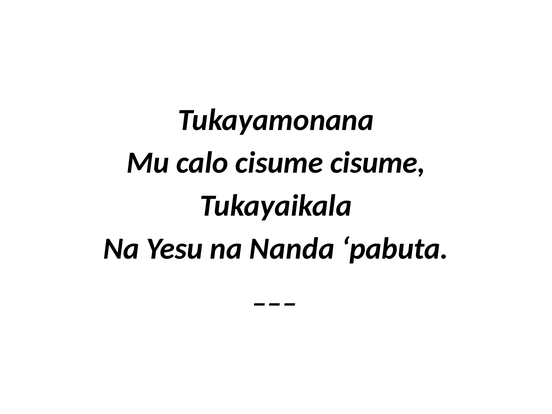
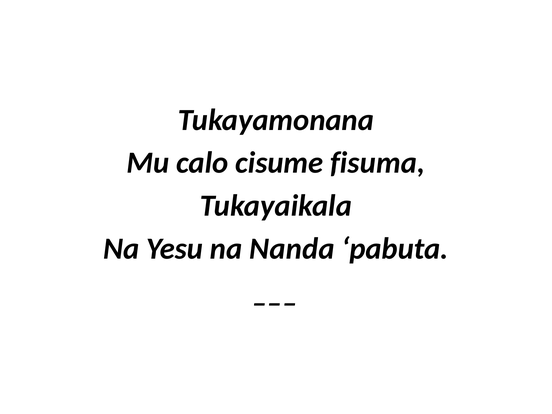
cisume cisume: cisume -> fisuma (378, 163)
